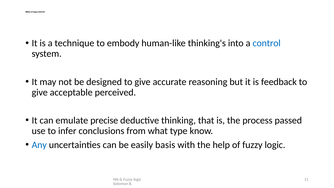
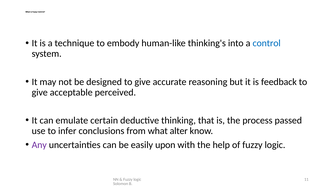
precise: precise -> certain (104, 120)
type: type -> alter (179, 131)
Any colour: blue -> purple (39, 145)
basis: basis -> upon (165, 145)
